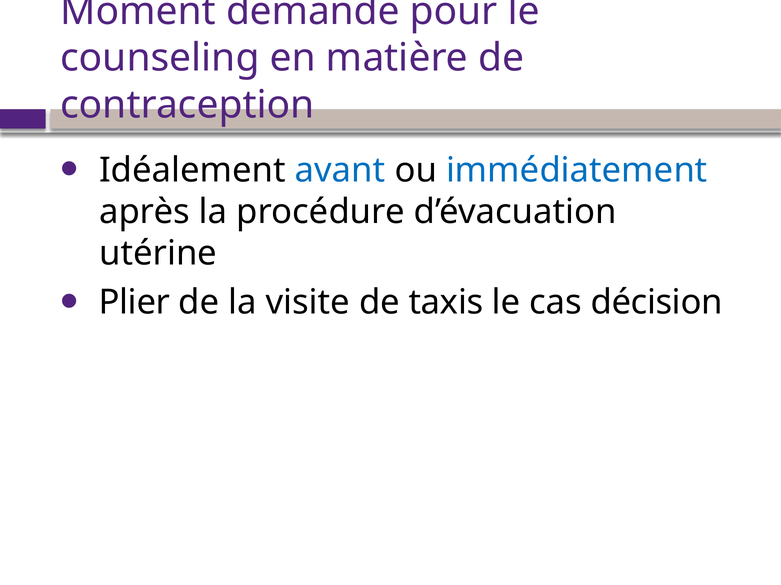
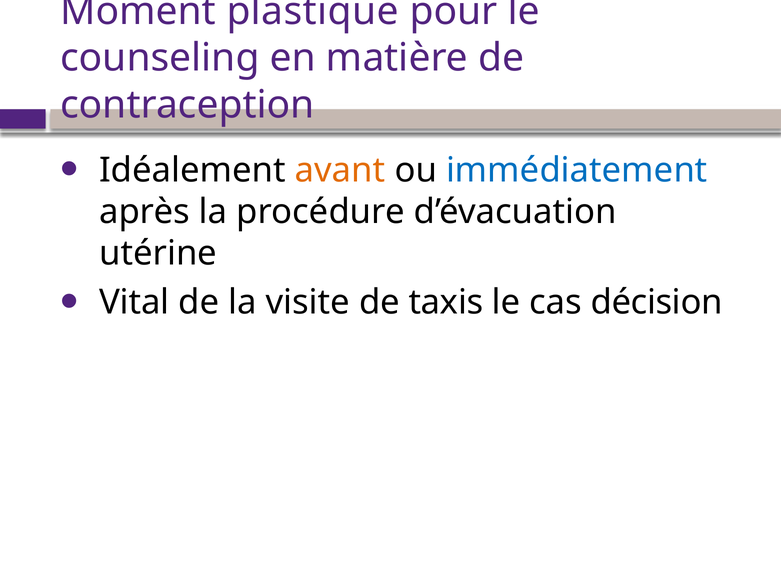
demande: demande -> plastique (313, 11)
avant colour: blue -> orange (340, 170)
Plier: Plier -> Vital (134, 303)
